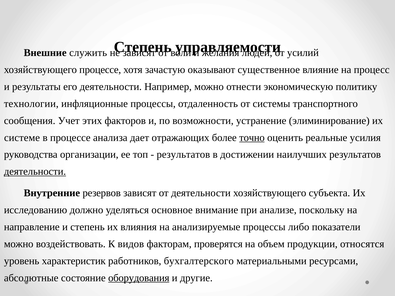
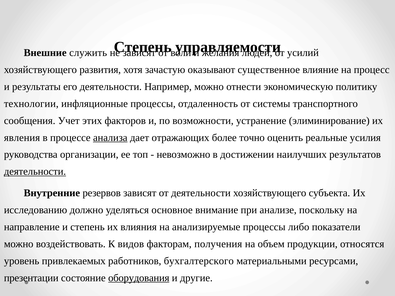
хозяйствующего процессе: процессе -> развития (100, 70)
системе: системе -> явления (22, 138)
анализа underline: none -> present (110, 138)
точно underline: present -> none (252, 138)
результатов: результатов -> невозможно (183, 155)
проверятся: проверятся -> получения (218, 244)
характеристик: характеристик -> привлекаемых (74, 261)
абсолютные: абсолютные -> презентации (31, 278)
